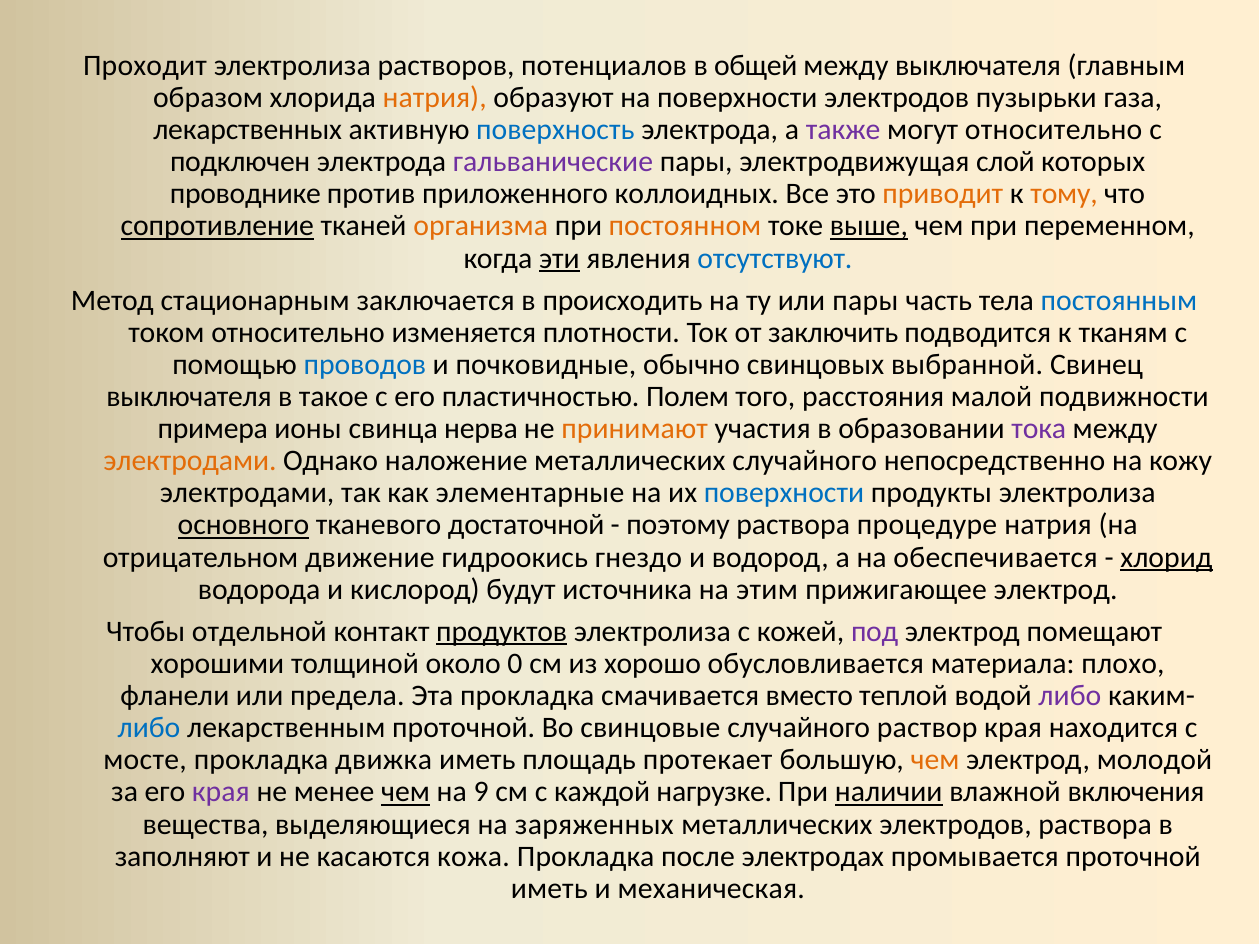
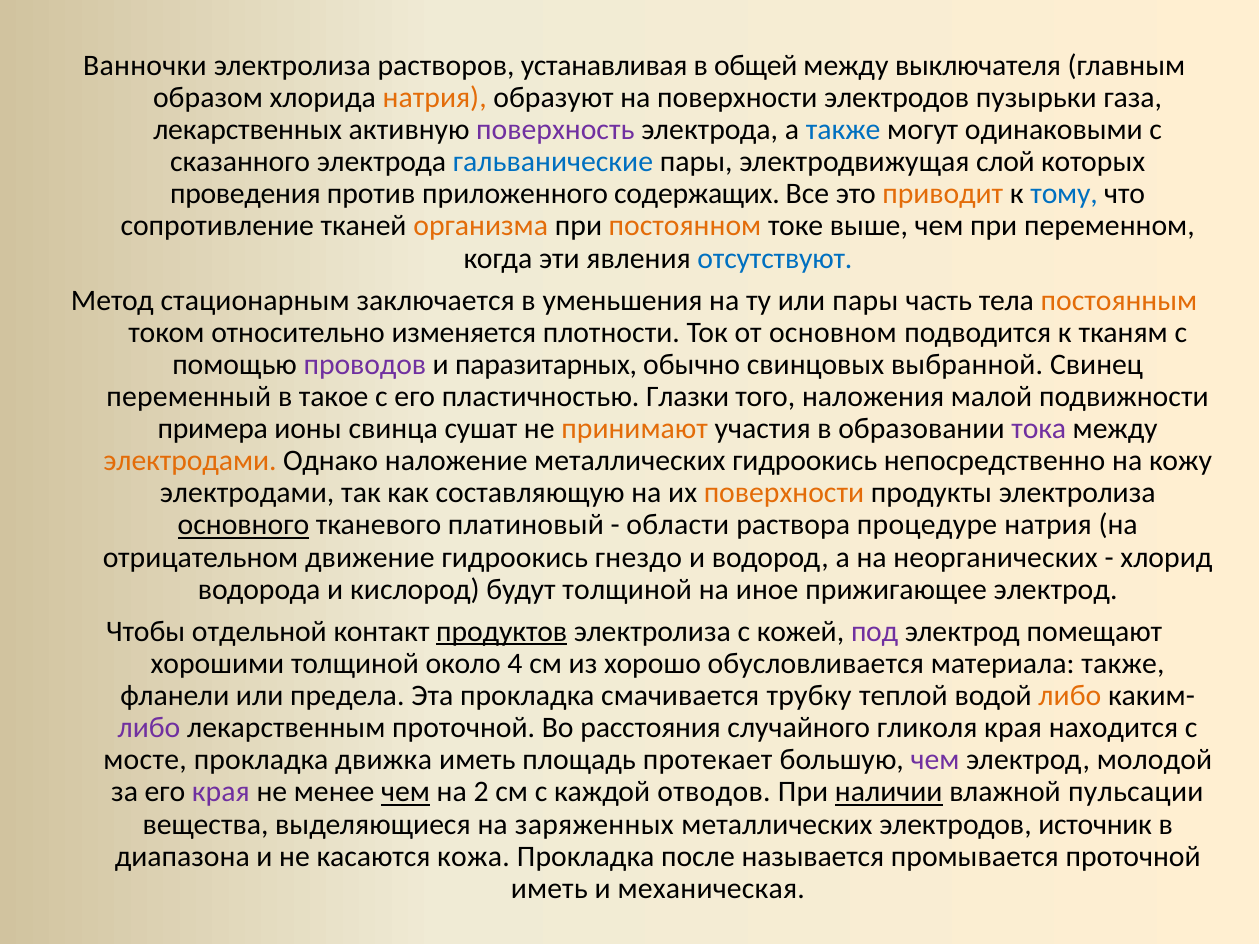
Проходит: Проходит -> Ванночки (145, 66)
потенциалов: потенциалов -> устанавливая (604, 66)
поверхность colour: blue -> purple (555, 130)
также colour: purple -> blue (843, 130)
могут относительно: относительно -> одинаковыми (1054, 130)
подключен: подключен -> сказанного (240, 162)
гальванические colour: purple -> blue (553, 162)
проводнике: проводнике -> проведения (245, 194)
коллоидных: коллоидных -> содержащих (697, 194)
тому colour: orange -> blue (1064, 194)
сопротивление underline: present -> none (217, 226)
выше underline: present -> none (869, 226)
эти underline: present -> none (559, 258)
происходить: происходить -> уменьшения (623, 300)
постоянным colour: blue -> orange (1119, 300)
заключить: заключить -> основном (833, 333)
проводов colour: blue -> purple (365, 365)
почковидные: почковидные -> паразитарных (546, 365)
выключателя: выключателя -> переменный (189, 397)
Полем: Полем -> Глазки (688, 397)
расстояния: расстояния -> наложения (873, 397)
нерва: нерва -> сушат (481, 429)
металлических случайного: случайного -> гидроокись (805, 461)
элементарные: элементарные -> составляющую (530, 493)
поверхности colour: blue -> orange (784, 493)
достаточной: достаточной -> платиновый (526, 525)
поэтому: поэтому -> области (678, 525)
обеспечивается: обеспечивается -> неорганических (996, 557)
хлорид underline: present -> none (1166, 557)
будут источника: источника -> толщиной (627, 590)
этим: этим -> иное (767, 590)
0: 0 -> 4 (515, 664)
материала плохо: плохо -> также (1123, 664)
вместо: вместо -> трубку (809, 696)
либо colour: purple -> orange (1070, 696)
либо colour: blue -> purple (149, 728)
свинцовые: свинцовые -> расстояния (651, 728)
раствор: раствор -> гликоля (927, 728)
чем colour: orange -> purple (935, 760)
9: 9 -> 2 (481, 792)
нагрузке: нагрузке -> отводов (714, 792)
включения: включения -> пульсации (1136, 792)
электродов раствора: раствора -> источник (1095, 824)
заполняют: заполняют -> диапазона (182, 857)
электродах: электродах -> называется (813, 857)
